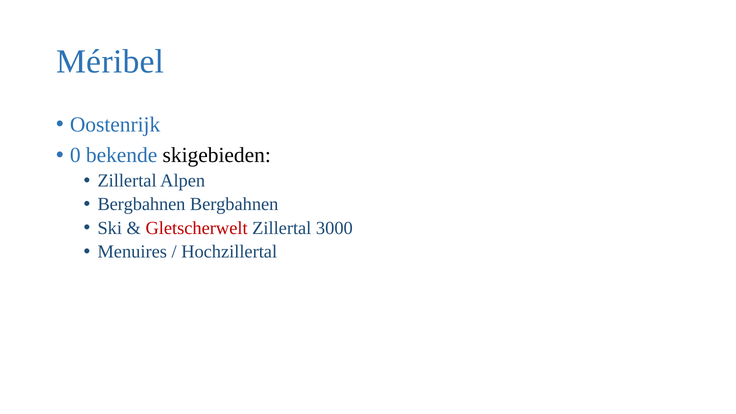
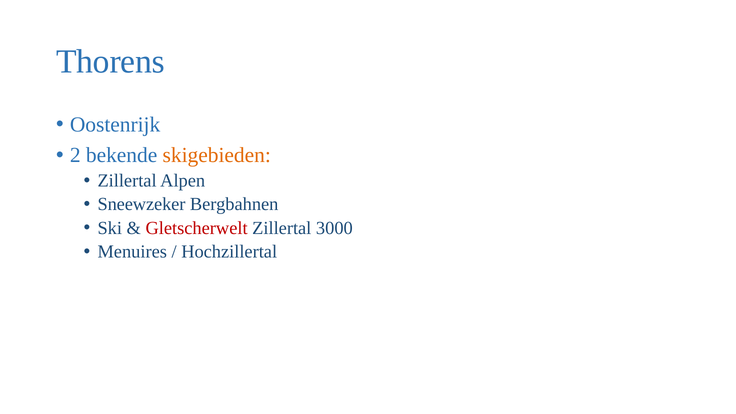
Méribel: Méribel -> Thorens (110, 62)
0: 0 -> 2 (75, 155)
skigebieden colour: black -> orange (217, 155)
Bergbahnen: Bergbahnen -> Sneewzeker (141, 204)
